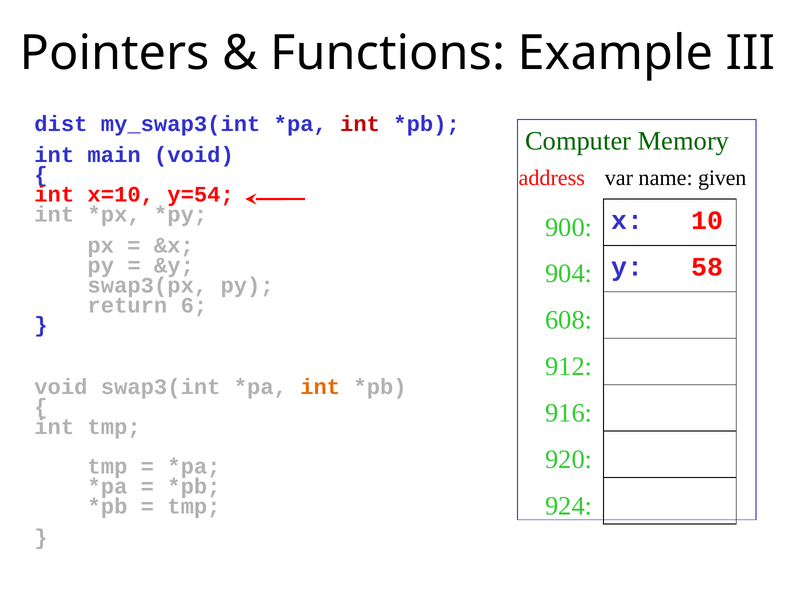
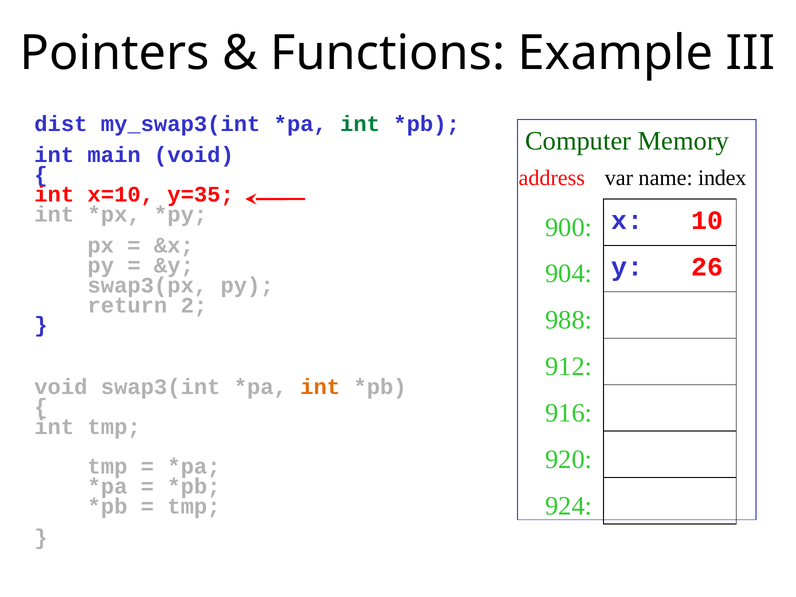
int colour: red -> green (360, 124)
given: given -> index (722, 178)
y=54: y=54 -> y=35 (201, 195)
58: 58 -> 26 (707, 267)
6: 6 -> 2 (194, 305)
608: 608 -> 988 (569, 320)
